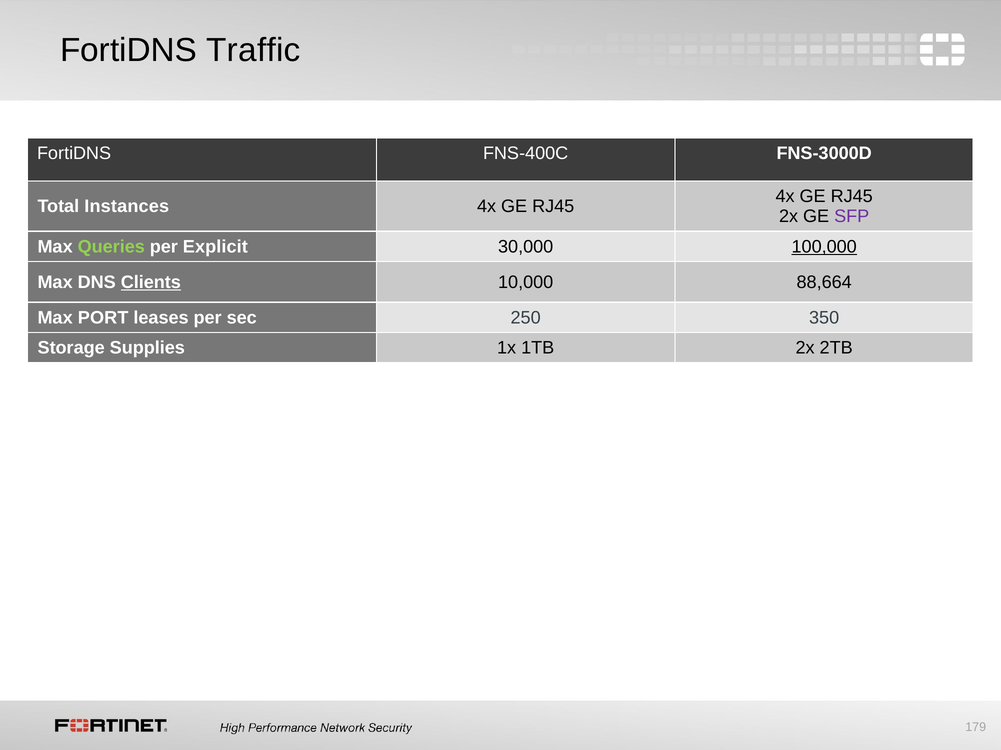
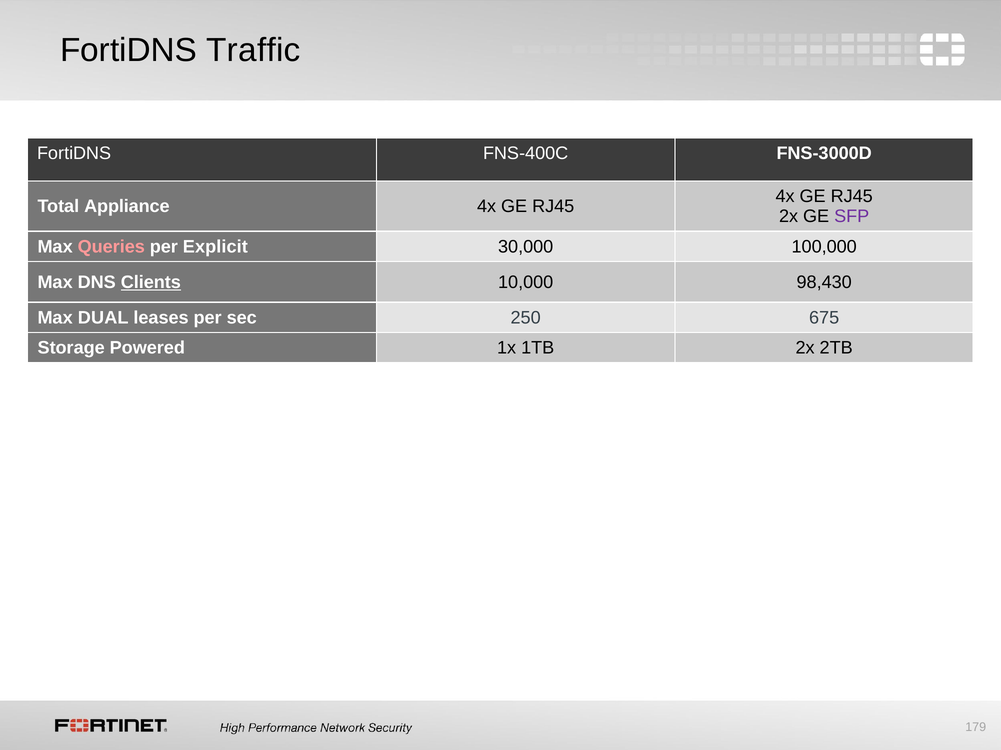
Instances: Instances -> Appliance (127, 207)
Queries colour: light green -> pink (111, 247)
100,000 underline: present -> none (824, 247)
88,664: 88,664 -> 98,430 (824, 282)
PORT: PORT -> DUAL (103, 318)
350: 350 -> 675 (824, 318)
Supplies: Supplies -> Powered (147, 348)
